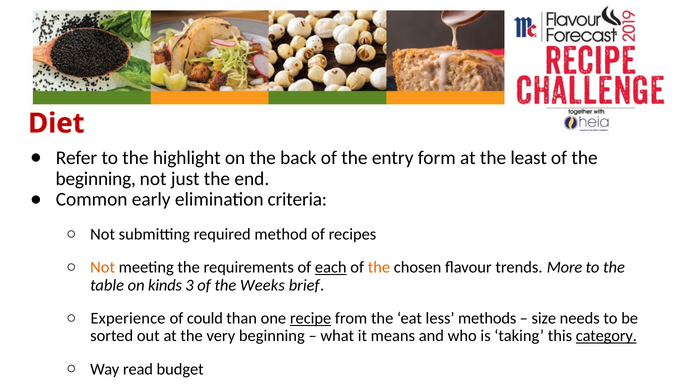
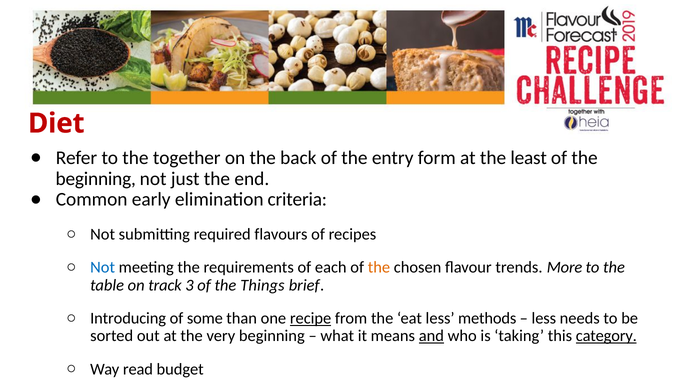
highlight: highlight -> together (187, 158)
method: method -> flavours (281, 234)
Not colour: orange -> blue (103, 267)
each underline: present -> none (331, 267)
kinds: kinds -> track (165, 285)
Weeks: Weeks -> Things (262, 285)
Experience: Experience -> Introducing (128, 318)
could: could -> some (205, 318)
size: size -> less (544, 318)
and underline: none -> present (431, 336)
